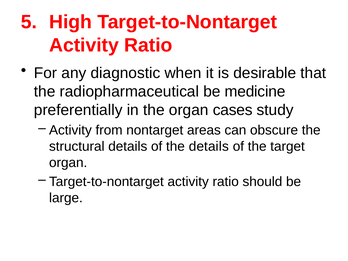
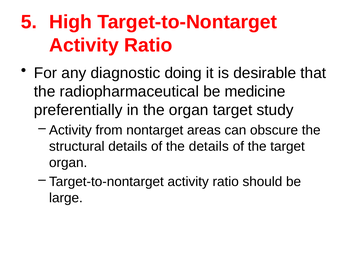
when: when -> doing (183, 73)
organ cases: cases -> target (233, 110)
